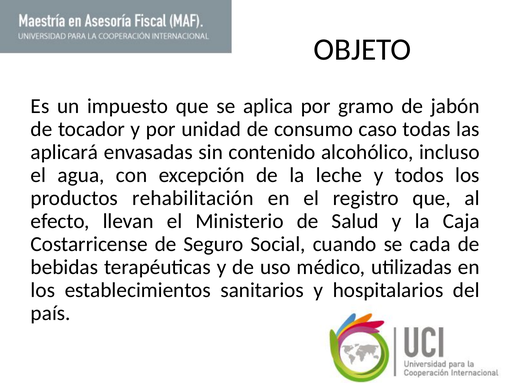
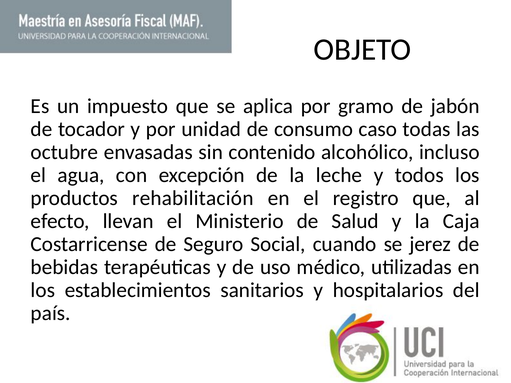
aplicará: aplicará -> octubre (64, 152)
cada: cada -> jerez (430, 244)
